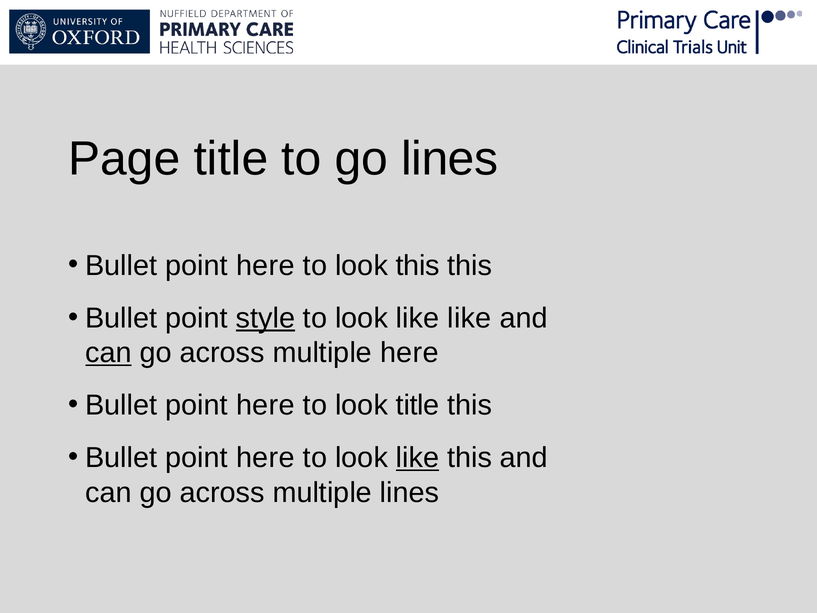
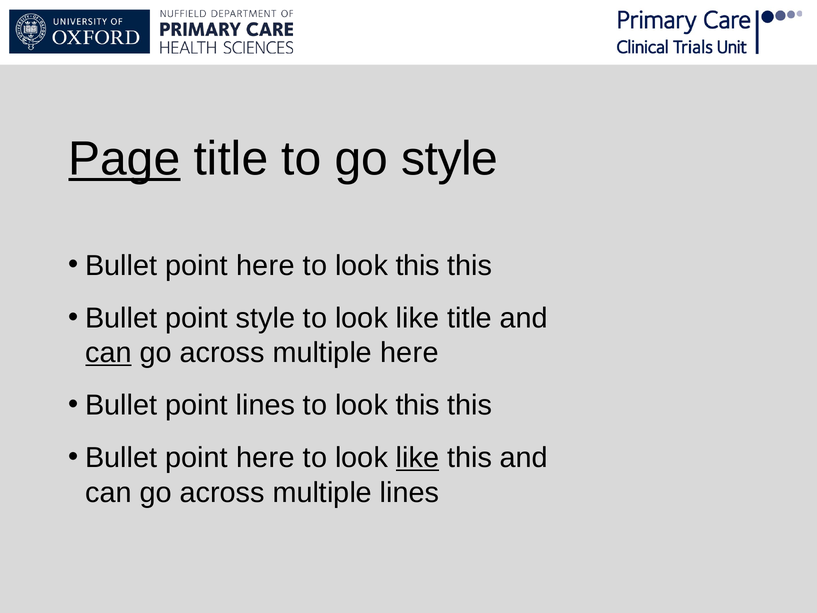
Page underline: none -> present (124, 159)
go lines: lines -> style (450, 159)
style underline: present -> none (265, 318)
like like: like -> title (470, 318)
here: here -> lines (265, 405)
title: title -> this (418, 405)
